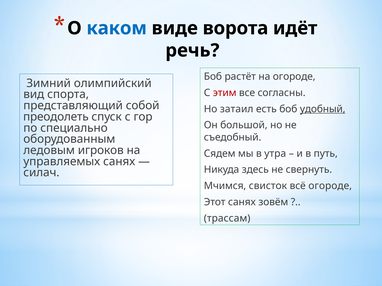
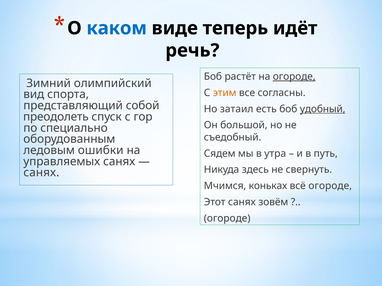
ворота: ворота -> теперь (235, 28)
огороде underline: none -> present (294, 77)
этим colour: red -> orange (225, 93)
игроков: игроков -> ошибки (101, 151)
силач: силач -> санях (41, 173)
свисток: свисток -> коньках (268, 186)
трассам: трассам -> огороде (227, 219)
